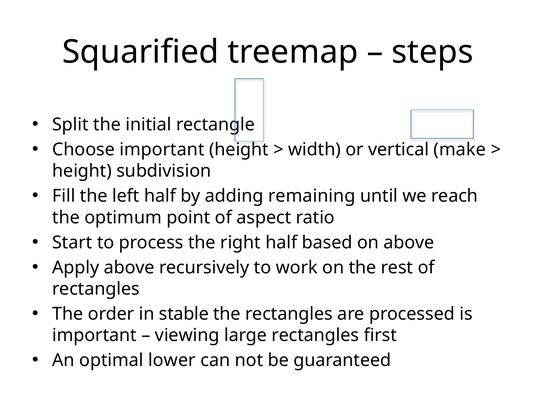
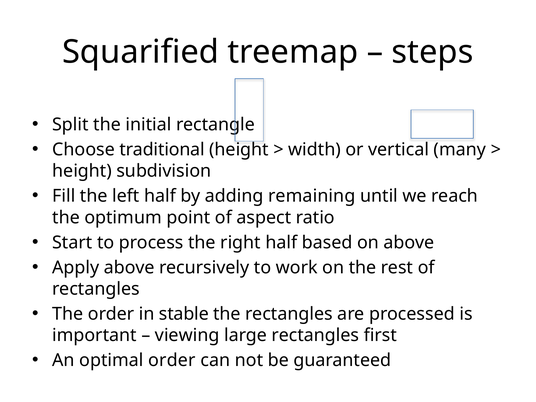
Choose important: important -> traditional (162, 150)
make: make -> many (460, 150)
optimal lower: lower -> order (172, 360)
